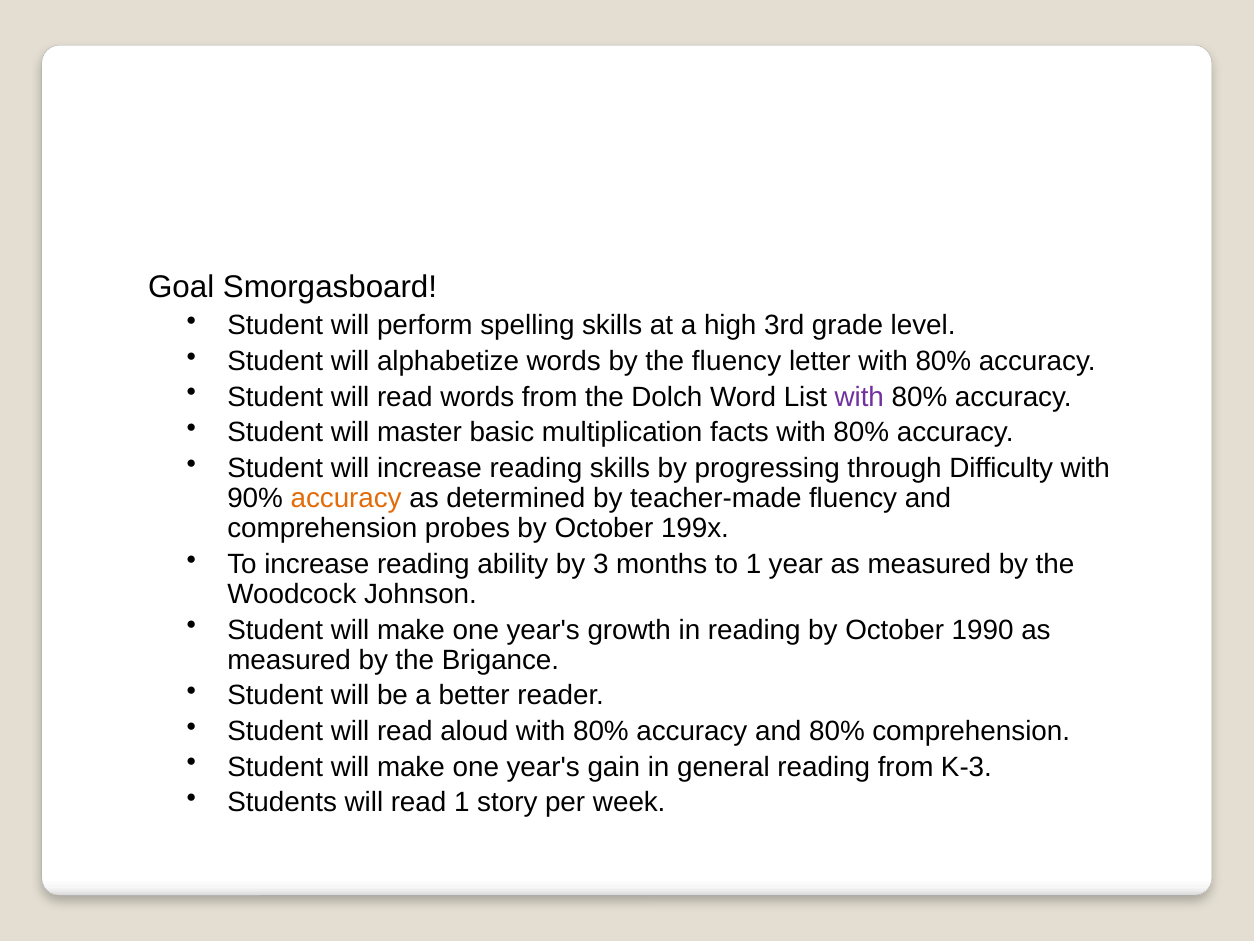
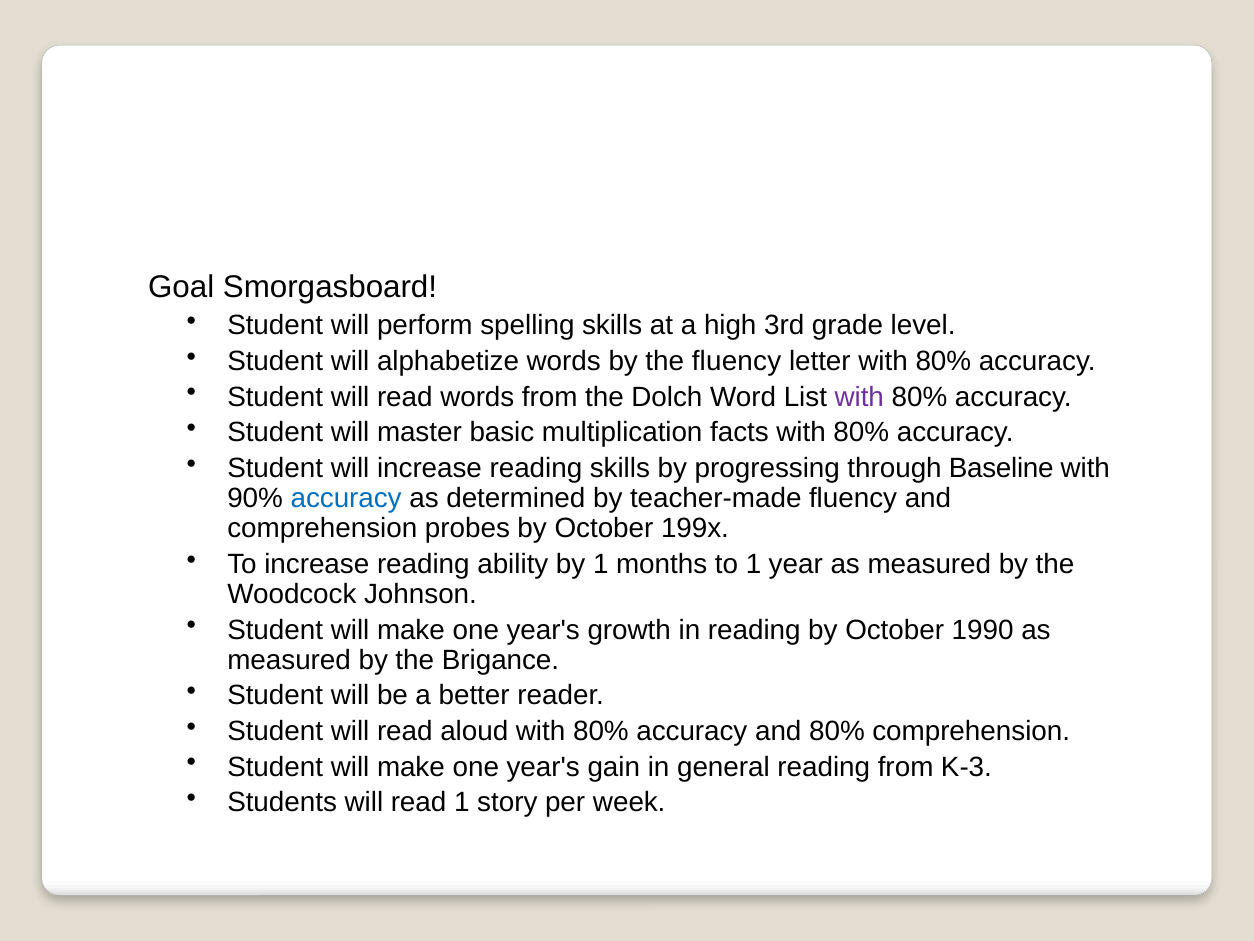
Difficulty: Difficulty -> Baseline (1001, 468)
accuracy colour: orange -> blue (346, 498)
by 3: 3 -> 1 (601, 564)
